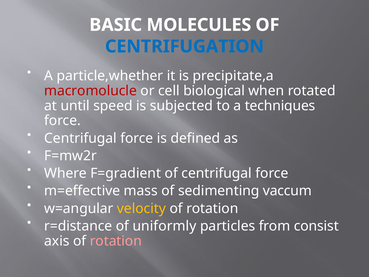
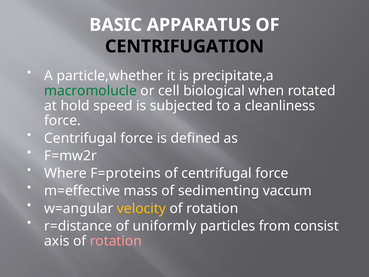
MOLECULES: MOLECULES -> APPARATUS (199, 25)
CENTRIFUGATION colour: blue -> black (185, 46)
macromolucle colour: red -> green (91, 91)
until: until -> hold (75, 106)
techniques: techniques -> cleanliness (280, 106)
F=gradient: F=gradient -> F=proteins (126, 173)
